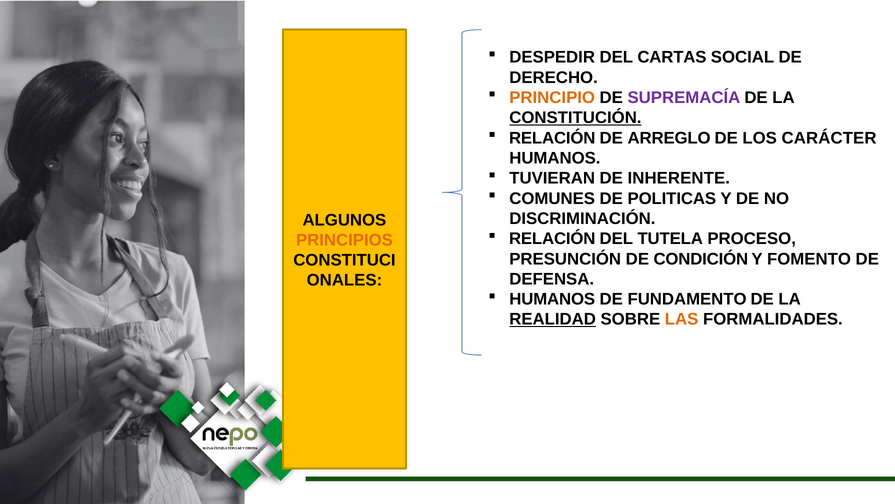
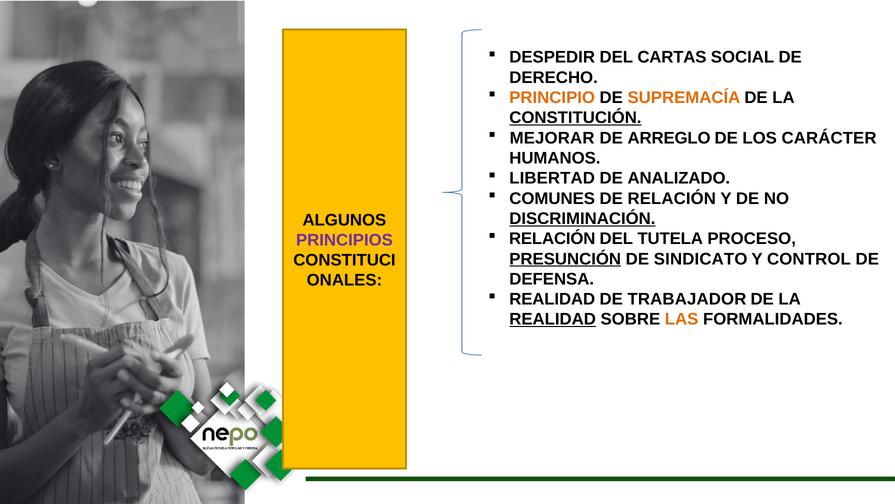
SUPREMACÍA colour: purple -> orange (684, 98)
RELACIÓN: RELACIÓN -> MEJORAR (552, 138)
TUVIERAN: TUVIERAN -> LIBERTAD (552, 178)
INHERENTE: INHERENTE -> ANALIZADO (679, 178)
DE POLITICAS: POLITICAS -> RELACIÓN (672, 198)
DISCRIMINACIÓN underline: none -> present (582, 218)
PRINCIPIOS colour: orange -> purple (344, 240)
PRESUNCIÓN underline: none -> present (565, 259)
CONDICIÓN: CONDICIÓN -> SINDICATO (701, 259)
FOMENTO: FOMENTO -> CONTROL (809, 259)
HUMANOS: HUMANOS -> REALIDAD (552, 299)
FUNDAMENTO: FUNDAMENTO -> TRABAJADOR (687, 299)
